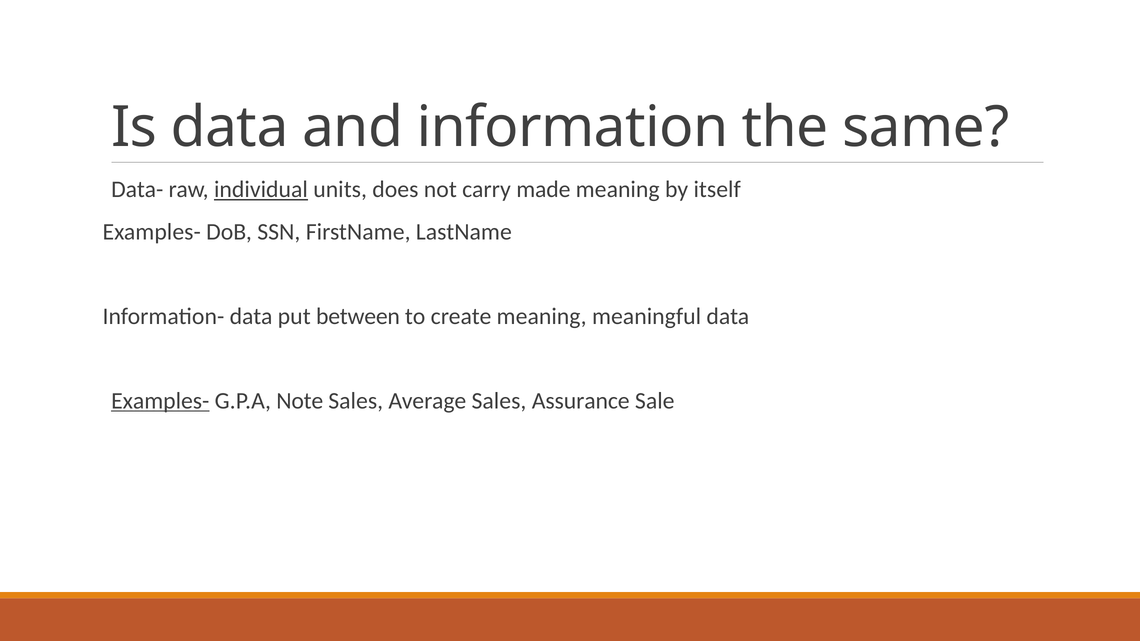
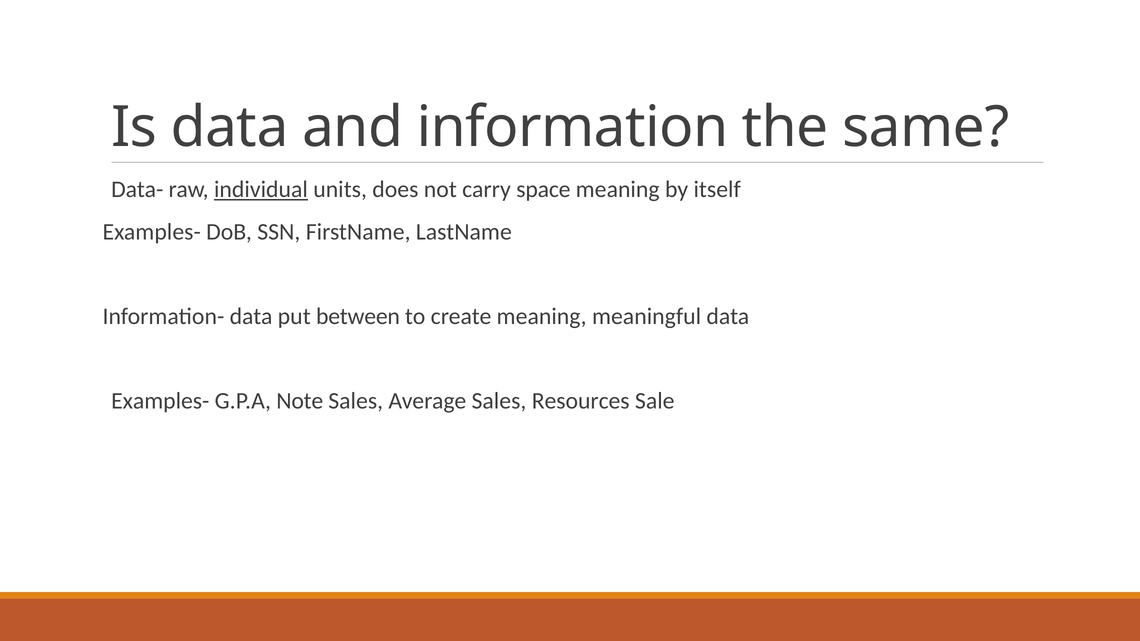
made: made -> space (543, 190)
Examples- underline: present -> none (160, 401)
Assurance: Assurance -> Resources (581, 401)
